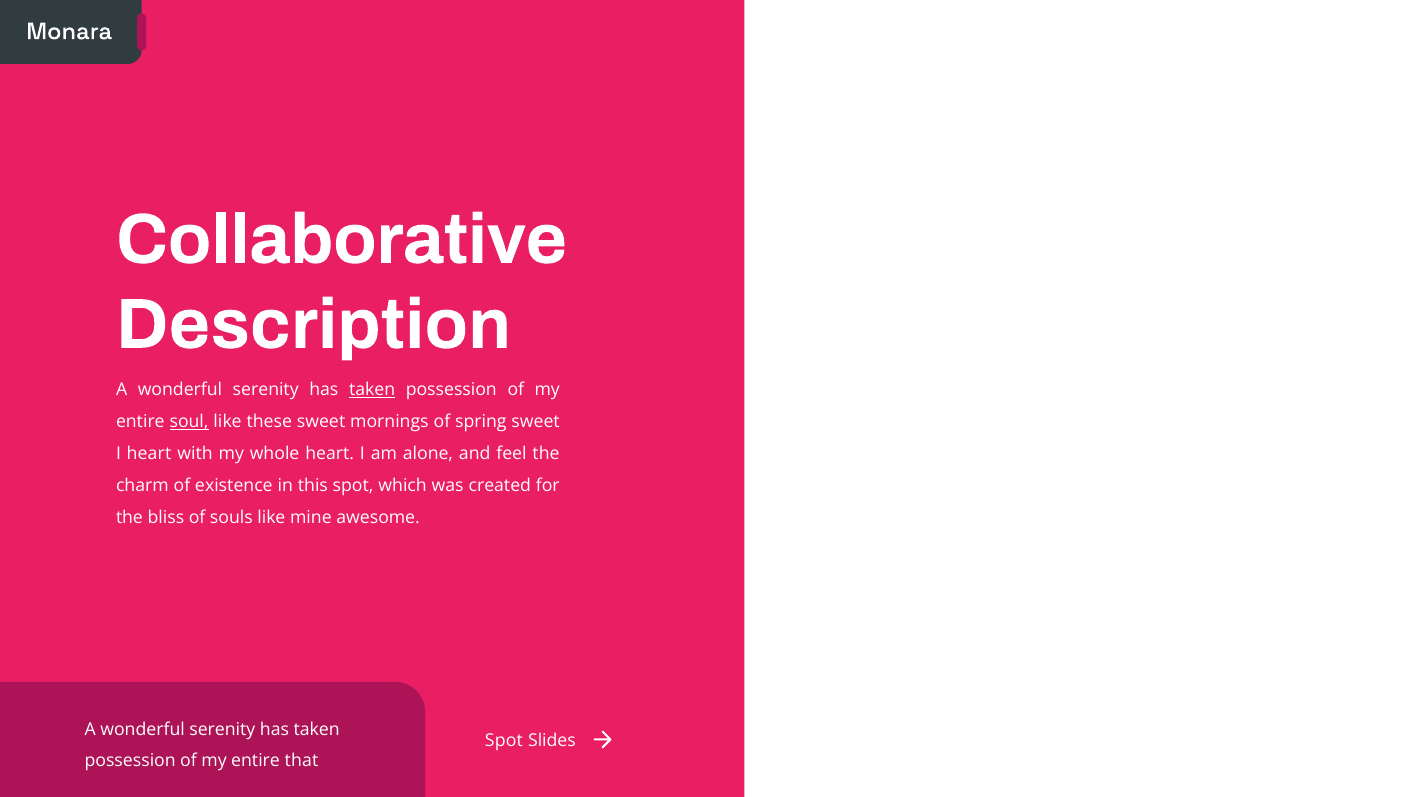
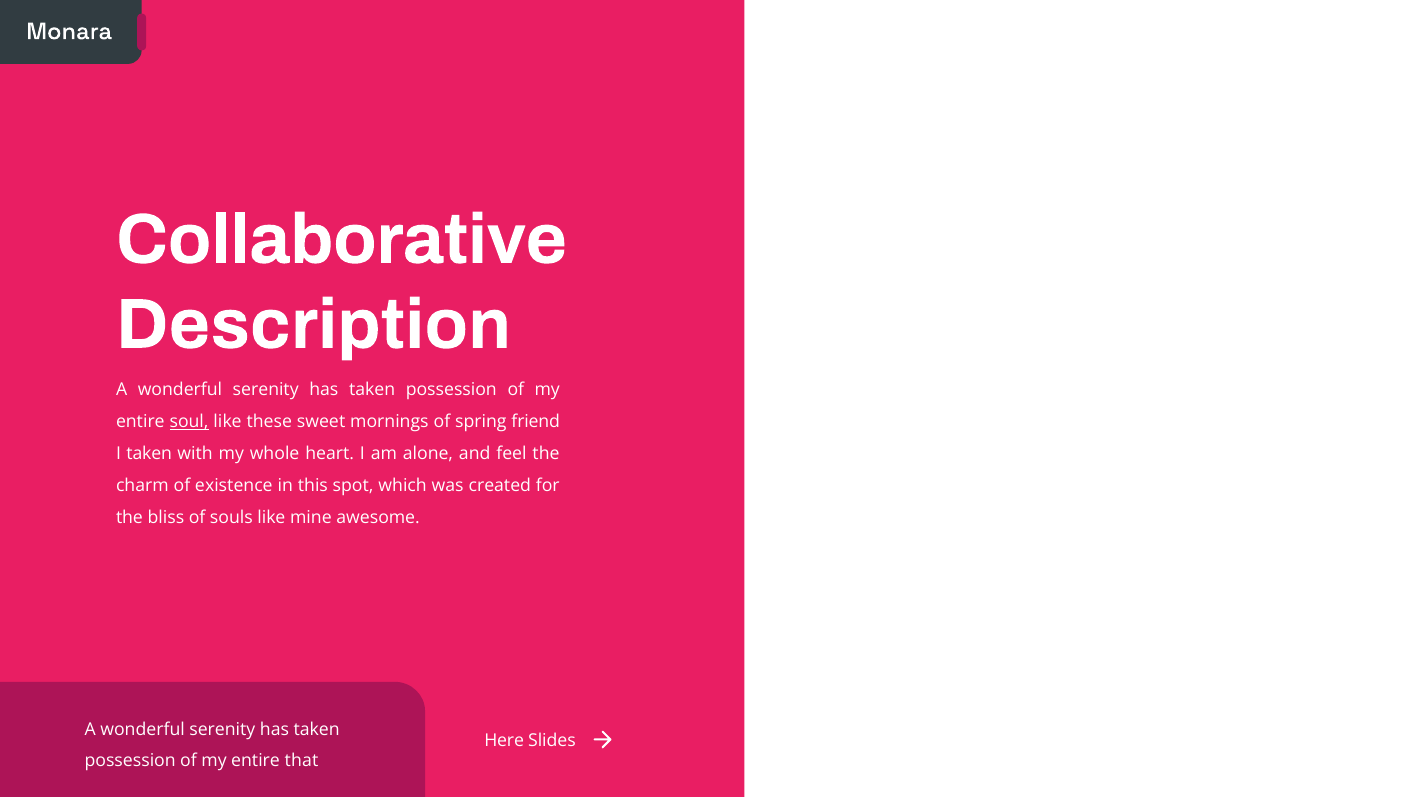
taken underline: present -> none (372, 390)
spring sweet: sweet -> friend (536, 422)
I heart: heart -> taken (149, 454)
Spot: Spot -> Here (504, 741)
